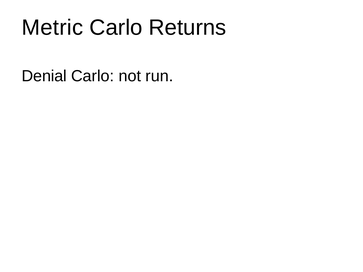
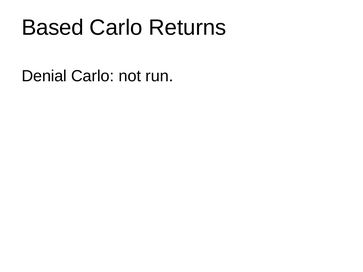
Metric: Metric -> Based (53, 28)
